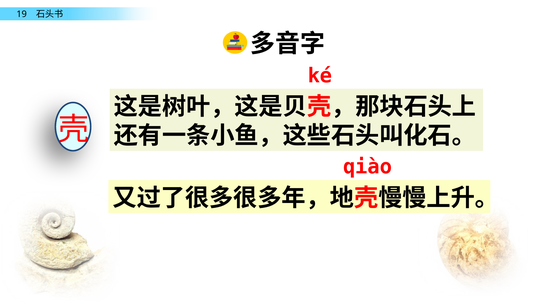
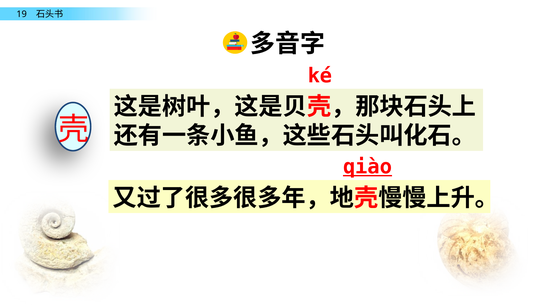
qiào underline: none -> present (368, 167)
